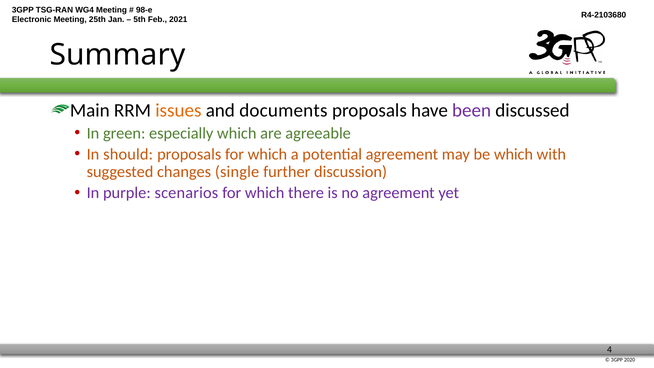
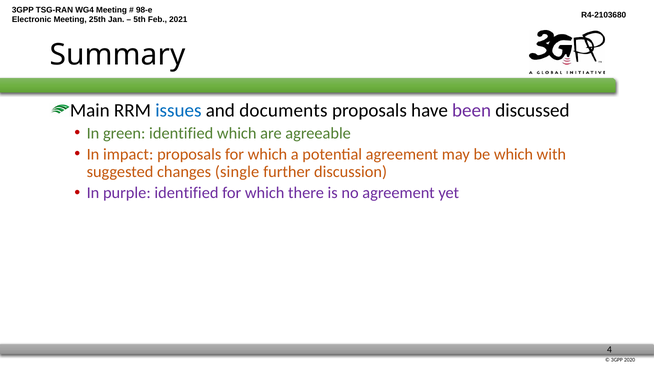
issues colour: orange -> blue (178, 111)
green especially: especially -> identified (181, 133)
should: should -> impact (128, 154)
purple scenarios: scenarios -> identified (186, 193)
